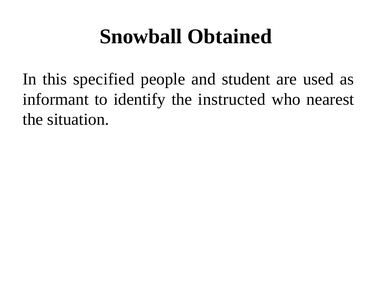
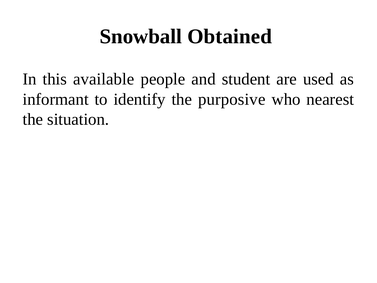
specified: specified -> available (104, 79)
instructed: instructed -> purposive (232, 99)
